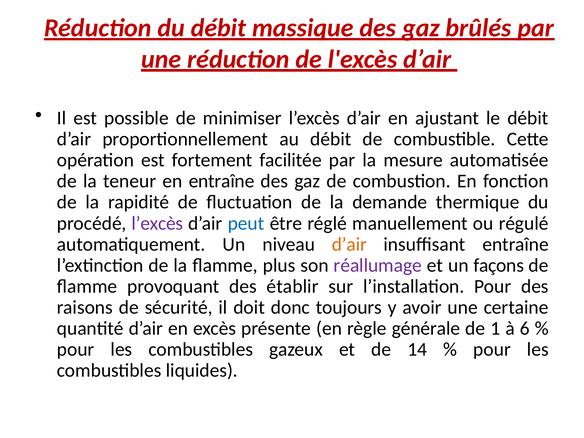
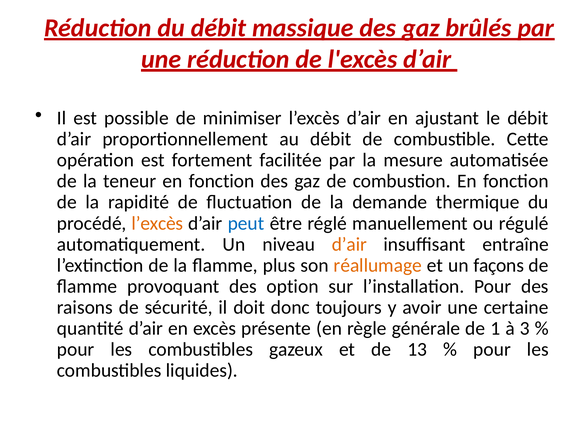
teneur en entraîne: entraîne -> fonction (222, 181)
l’excès colour: purple -> orange (157, 223)
réallumage colour: purple -> orange (378, 265)
établir: établir -> option (293, 286)
6: 6 -> 3 (525, 328)
14: 14 -> 13 (417, 349)
